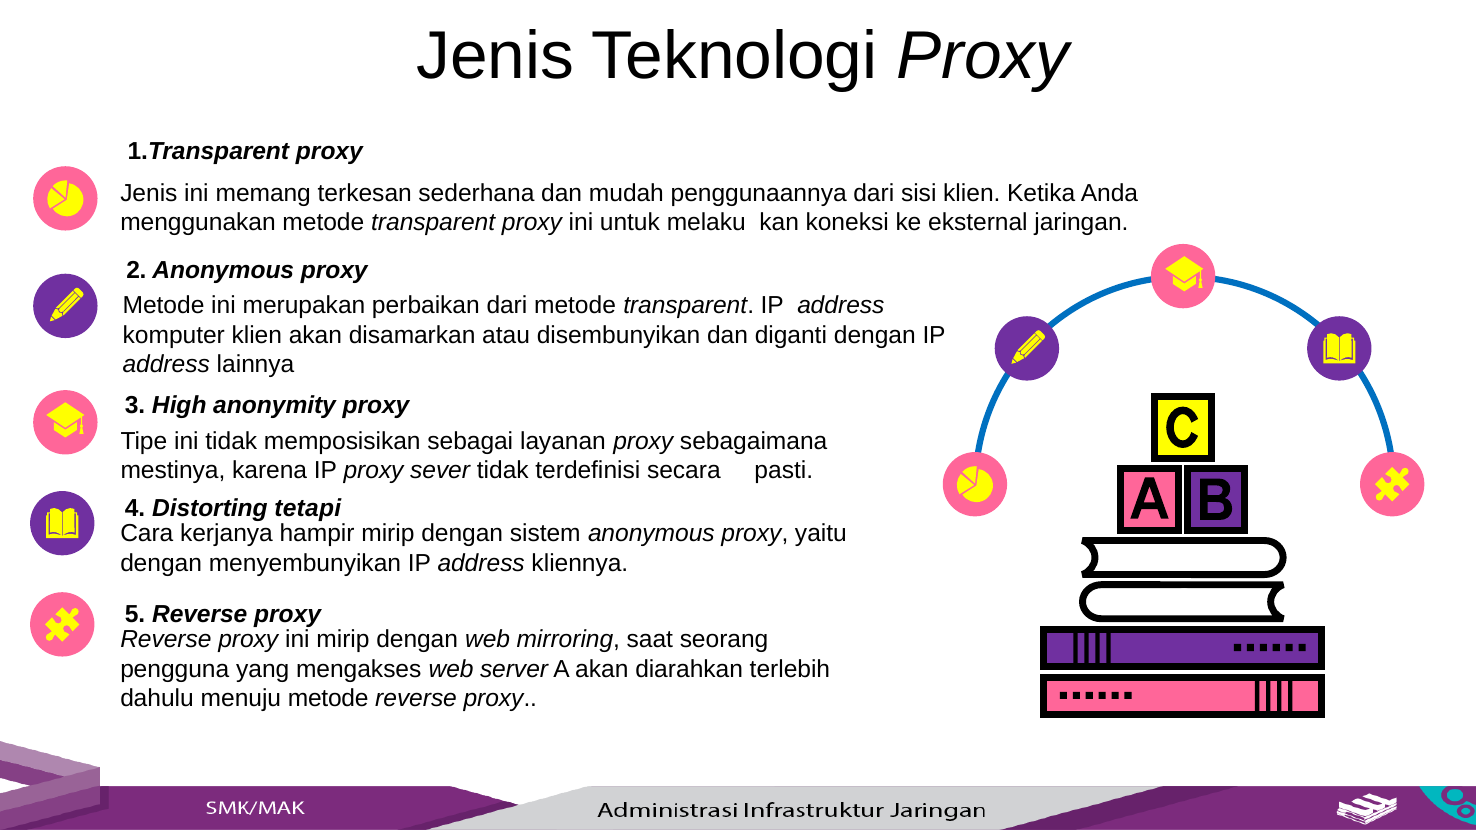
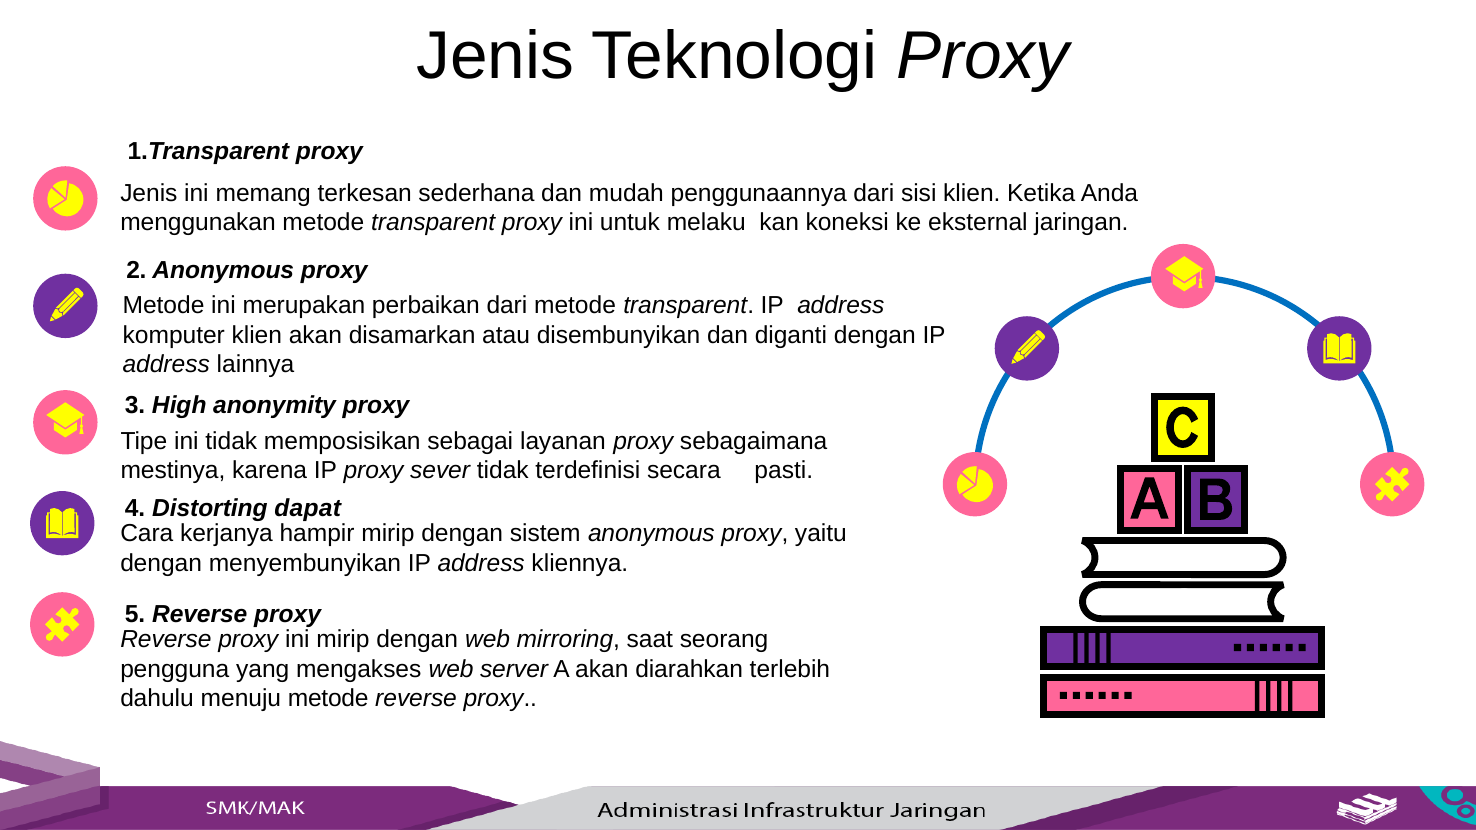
tetapi: tetapi -> dapat (308, 508)
